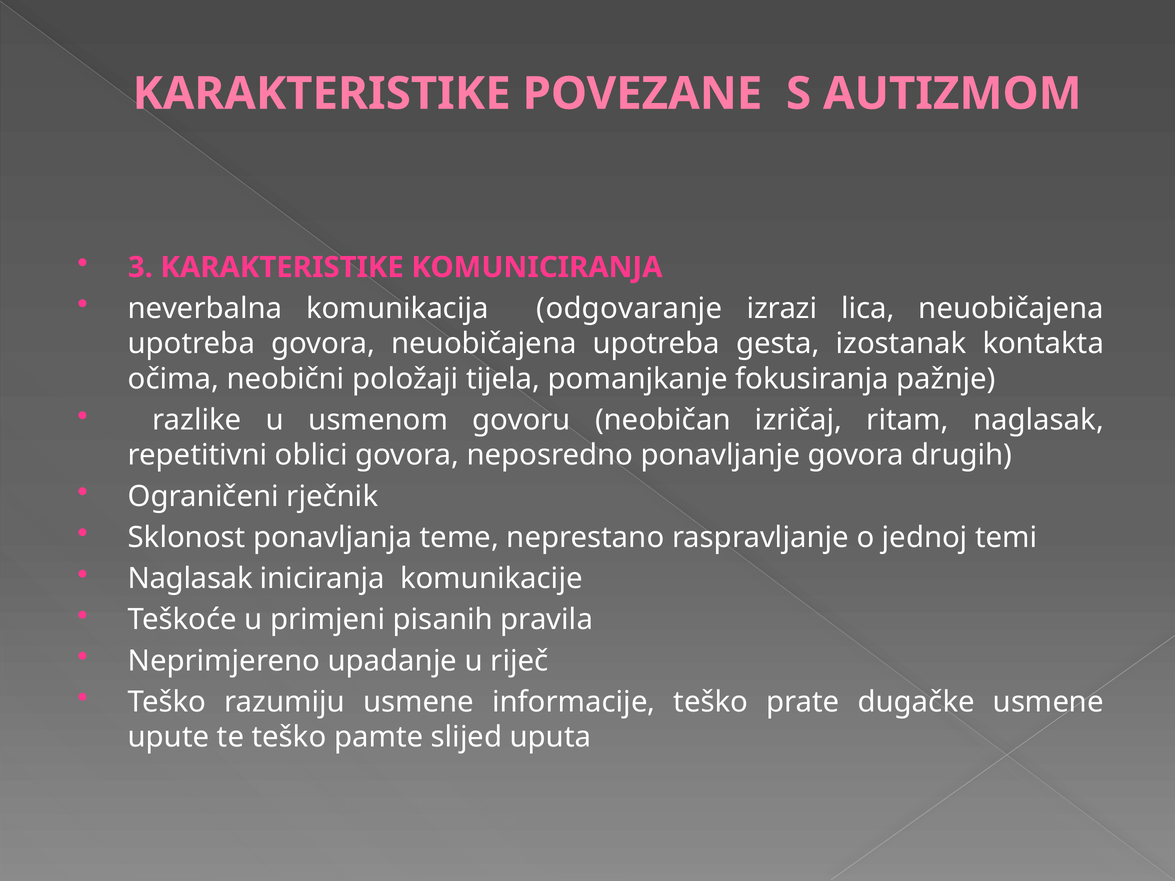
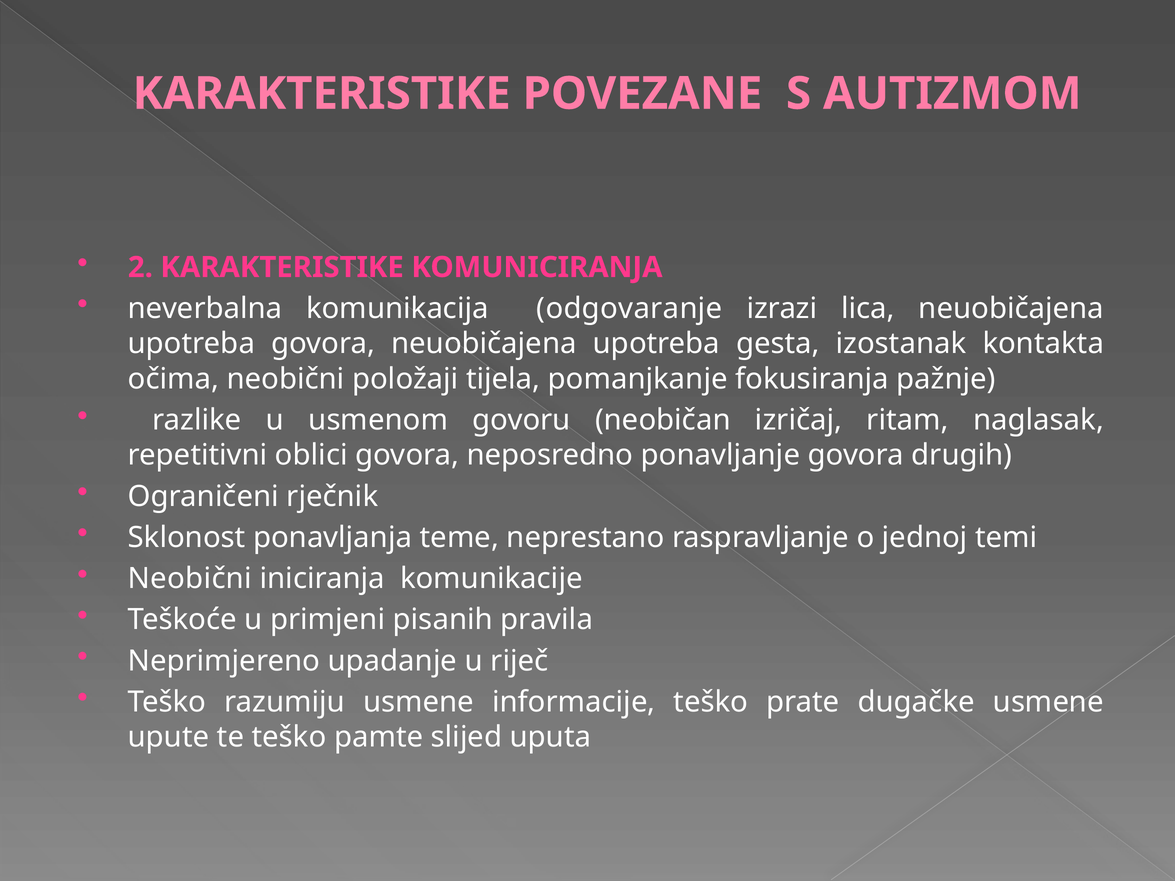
3: 3 -> 2 (140, 267)
Naglasak: Naglasak -> Neobični (190, 579)
